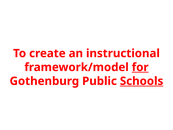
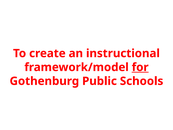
Schools underline: present -> none (142, 81)
